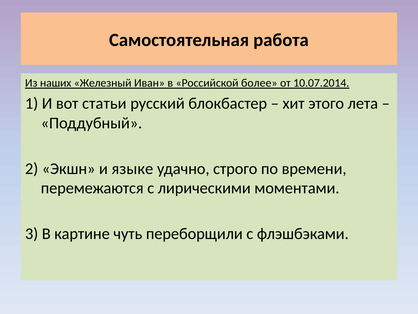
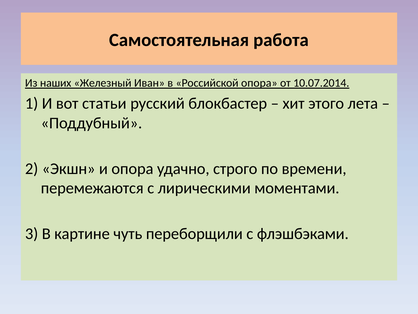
Российской более: более -> опора (259, 83)
и языке: языке -> опора (132, 168)
